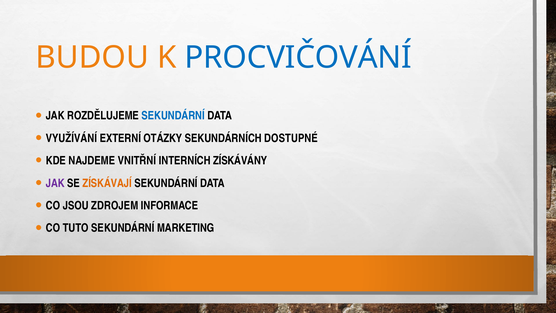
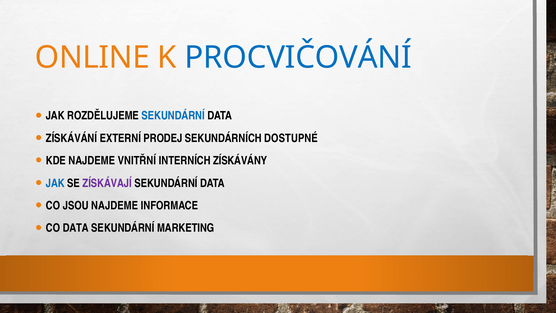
BUDOU: BUDOU -> ONLINE (92, 57)
VYUŽÍVÁNÍ: VYUŽÍVÁNÍ -> ZÍSKÁVÁNÍ (71, 138)
OTÁZKY: OTÁZKY -> PRODEJ (163, 138)
JAK colour: purple -> blue (55, 183)
ZÍSKÁVAJÍ colour: orange -> purple (107, 183)
JSOU ZDROJEM: ZDROJEM -> NAJDEME (115, 206)
CO TUTO: TUTO -> DATA (76, 228)
